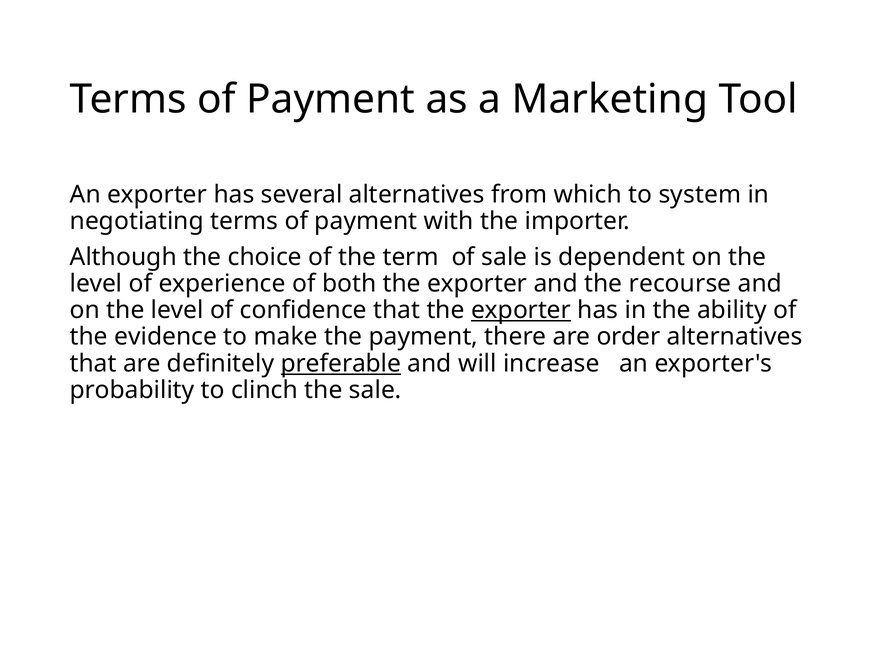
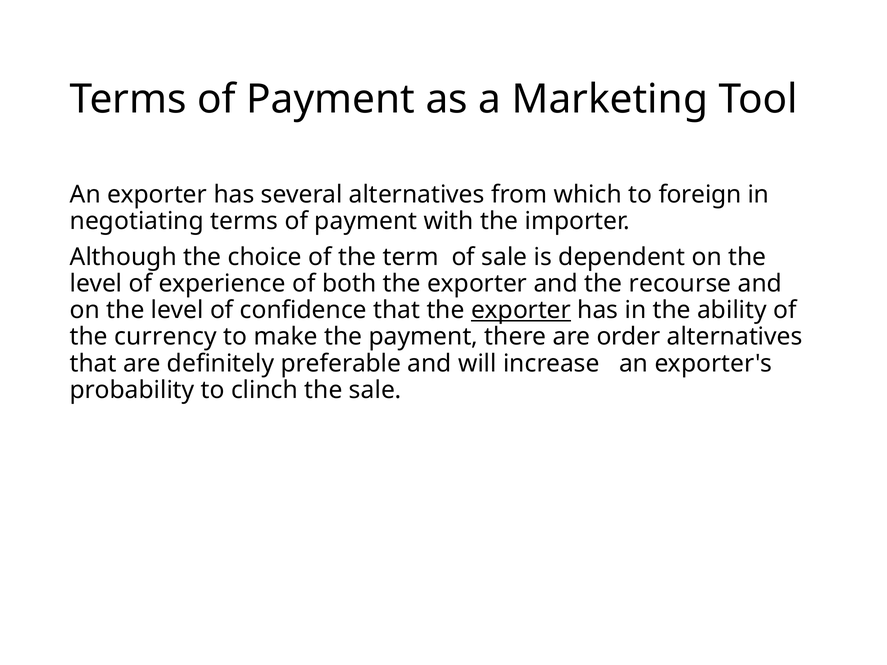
system: system -> foreign (700, 195)
evidence: evidence -> currency (166, 337)
preferable underline: present -> none (341, 364)
